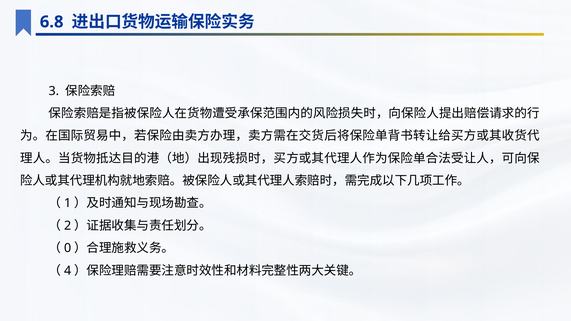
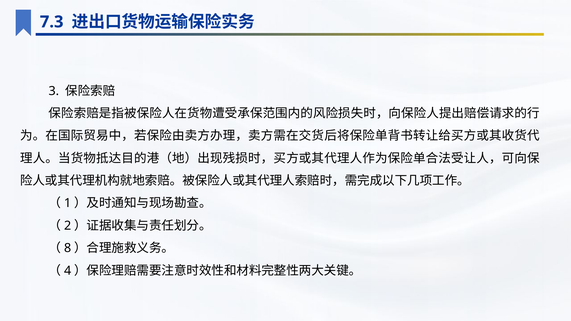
6.8: 6.8 -> 7.3 (52, 22)
0: 0 -> 8 (68, 248)
